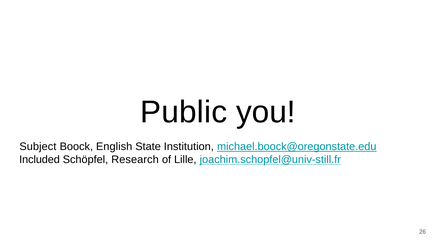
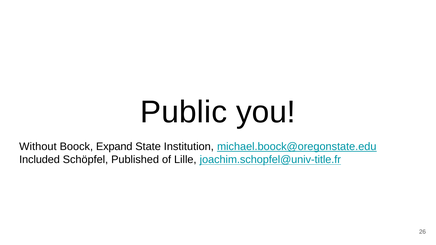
Subject: Subject -> Without (38, 147)
English: English -> Expand (114, 147)
Research: Research -> Published (135, 160)
joachim.schopfel@univ-still.fr: joachim.schopfel@univ-still.fr -> joachim.schopfel@univ-title.fr (270, 160)
